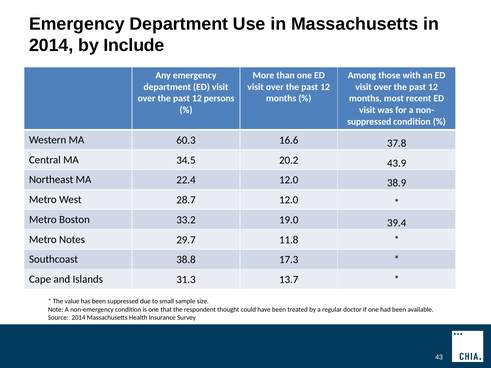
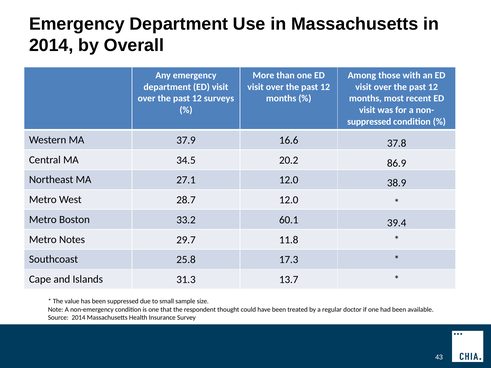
Include: Include -> Overall (134, 45)
persons: persons -> surveys (219, 99)
60.3: 60.3 -> 37.9 (186, 140)
43.9: 43.9 -> 86.9 (397, 163)
22.4: 22.4 -> 27.1 (186, 180)
19.0: 19.0 -> 60.1 (289, 220)
38.8: 38.8 -> 25.8 (186, 260)
